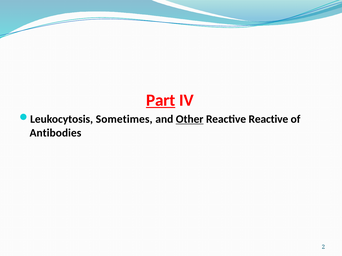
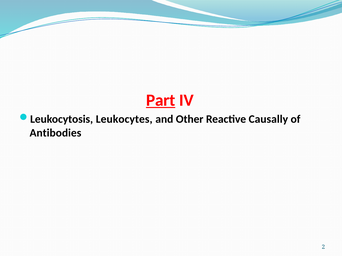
Sometimes: Sometimes -> Leukocytes (124, 119)
Other underline: present -> none (190, 119)
Reactive Reactive: Reactive -> Causally (268, 119)
